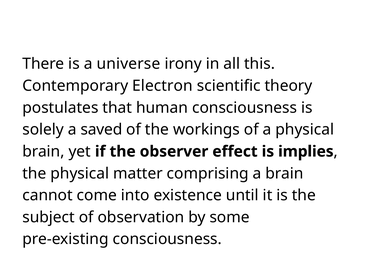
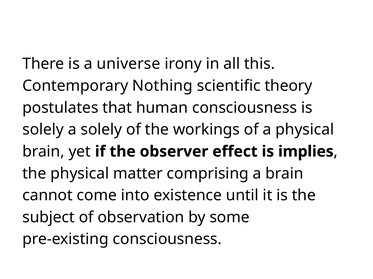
Electron: Electron -> Nothing (162, 86)
a saved: saved -> solely (101, 130)
